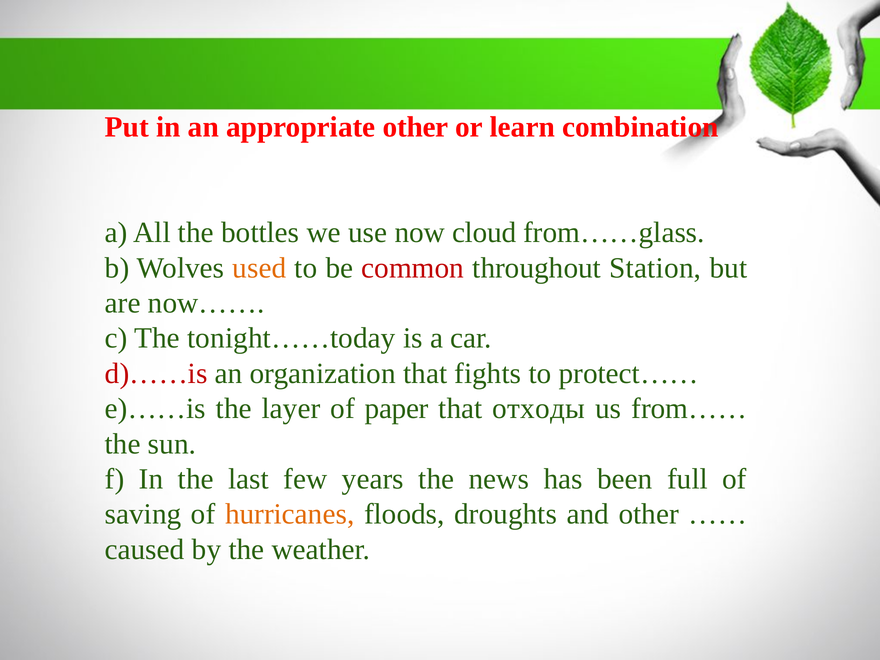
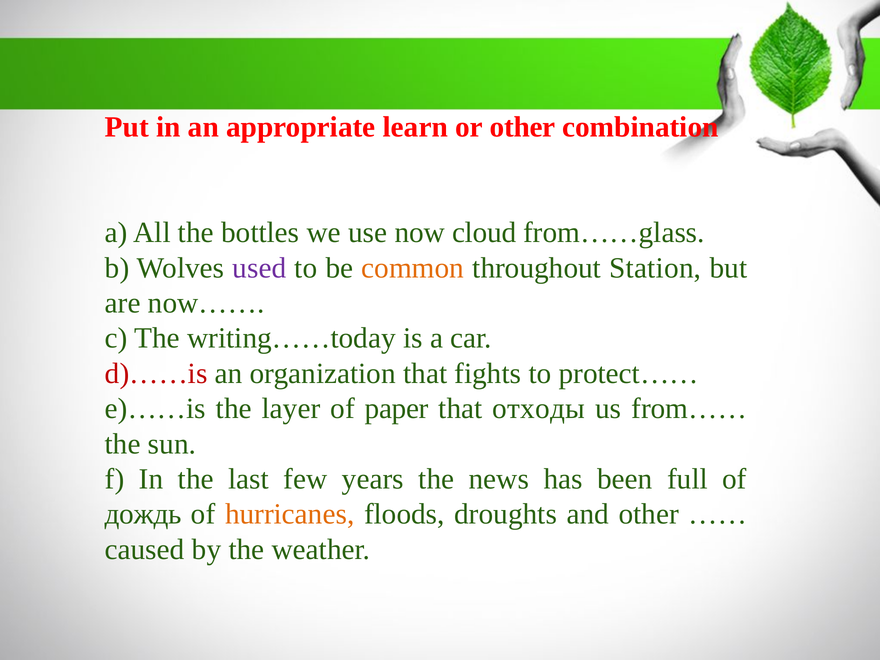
appropriate other: other -> learn (415, 127)
or learn: learn -> other (522, 127)
used colour: orange -> purple (259, 268)
common colour: red -> orange (413, 268)
tonight……today: tonight……today -> writing……today (291, 338)
saving: saving -> дождь (143, 514)
